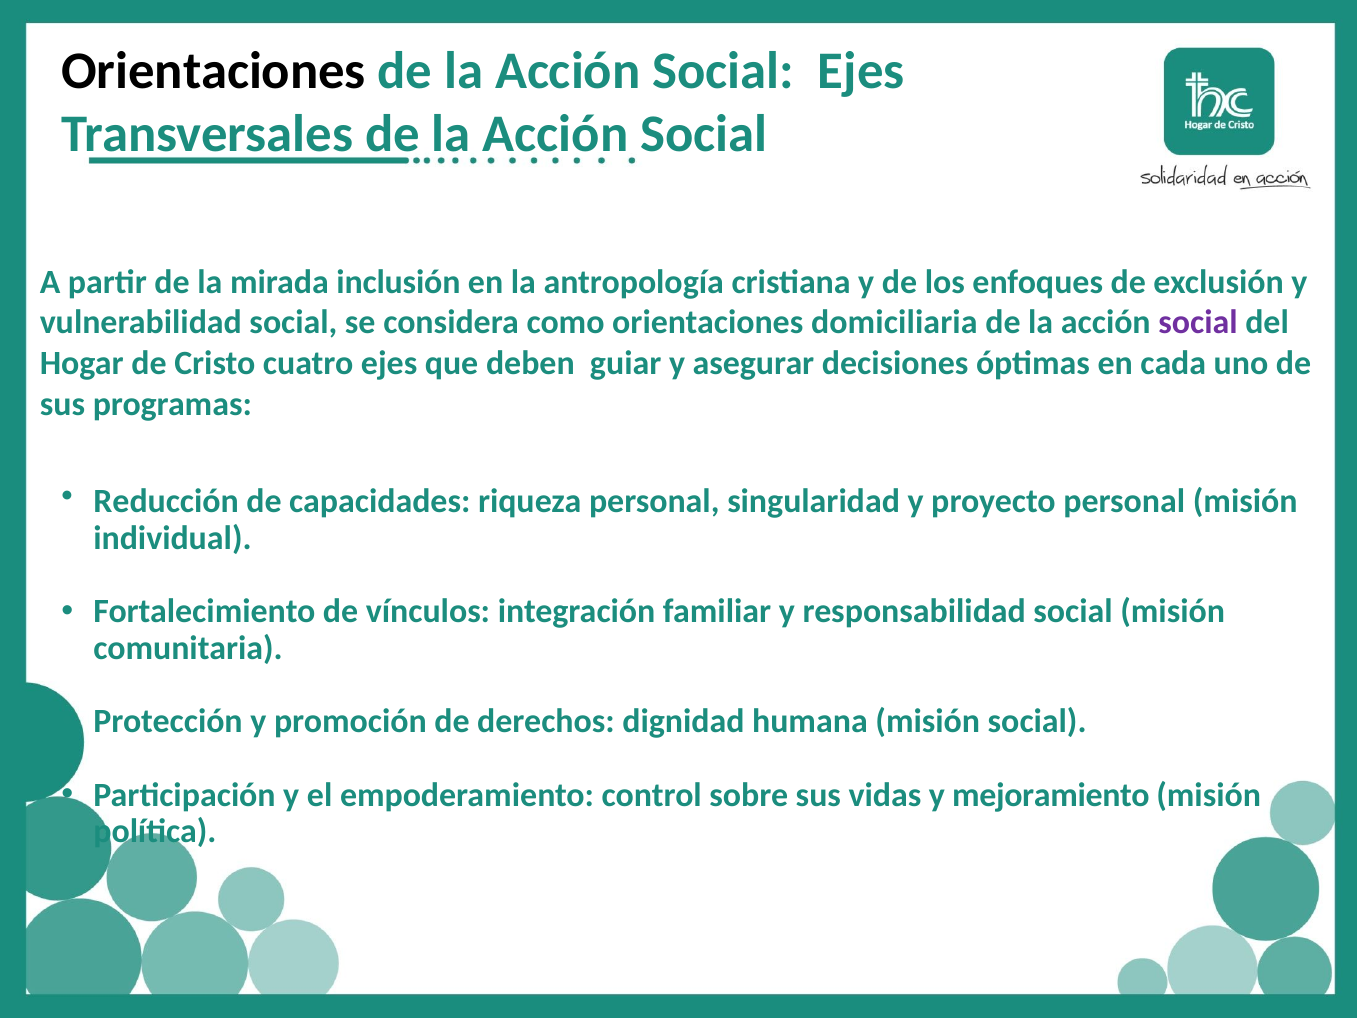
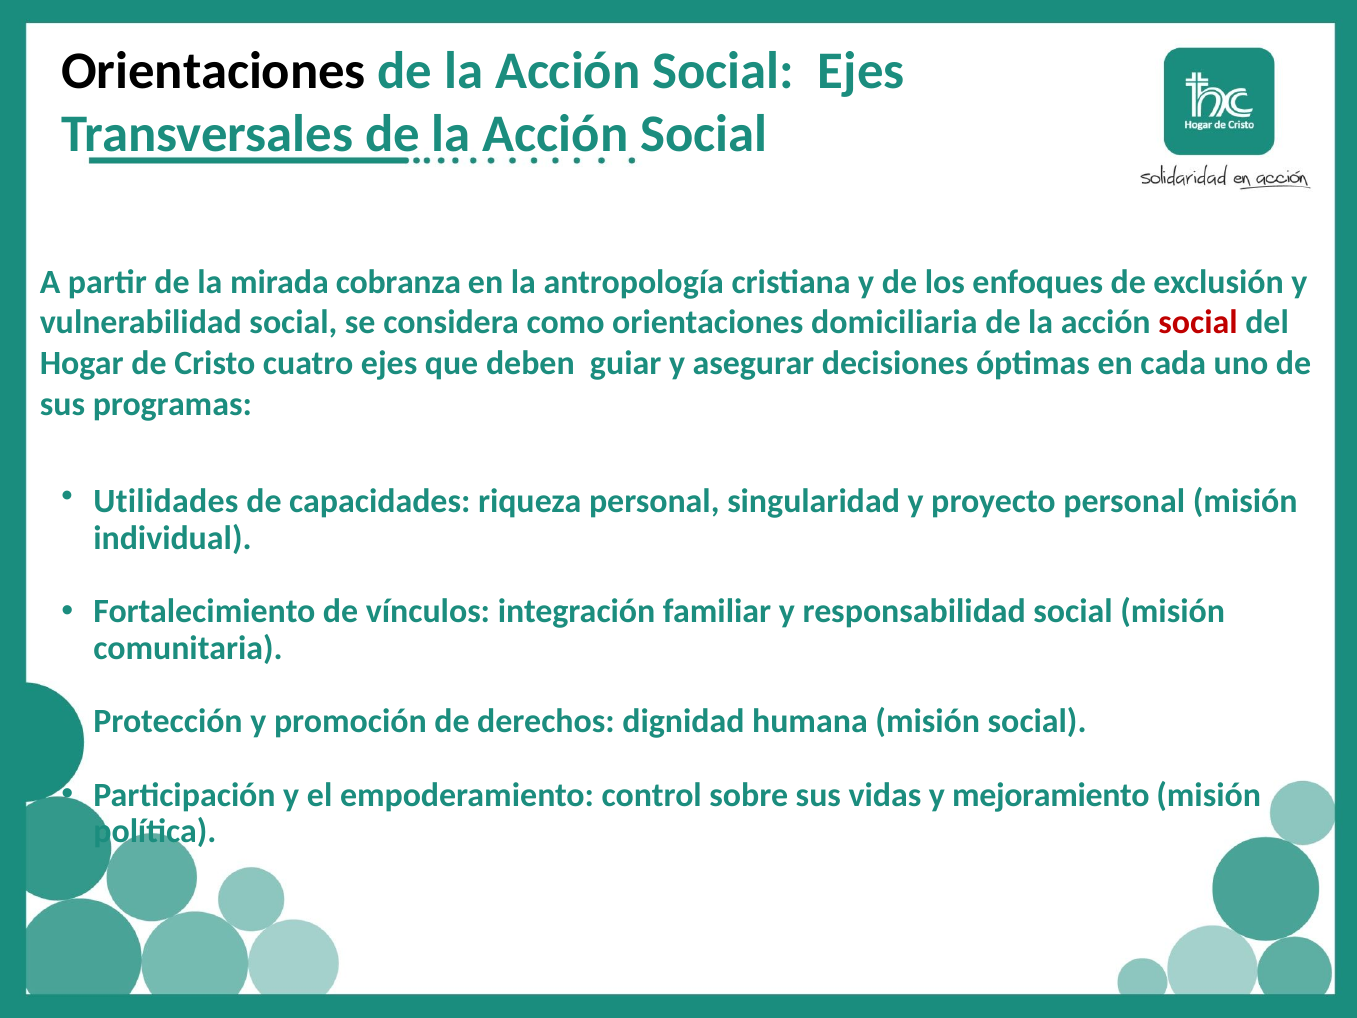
inclusión: inclusión -> cobranza (399, 282)
social colour: purple -> red (1198, 322)
Reducción: Reducción -> Utilidades (166, 502)
